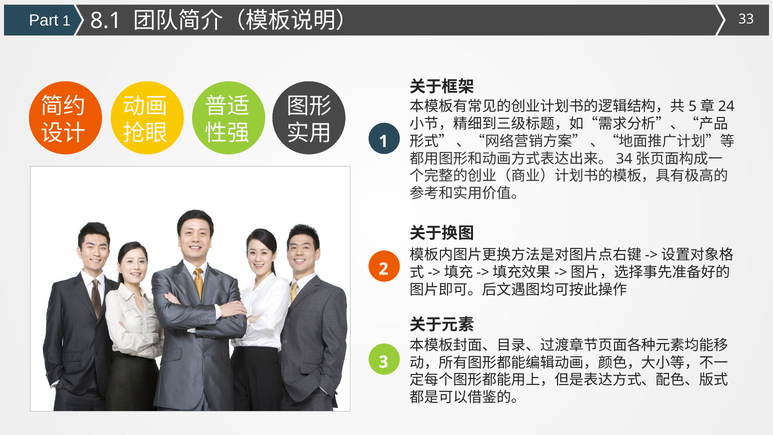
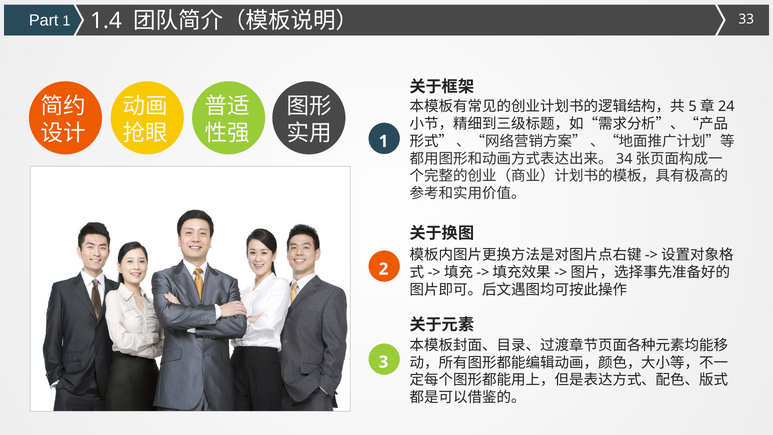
8.1: 8.1 -> 1.4 (106, 21)
